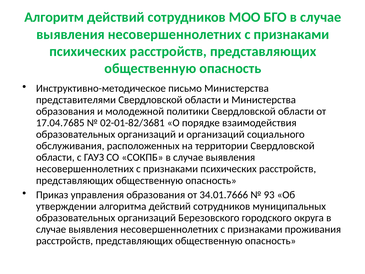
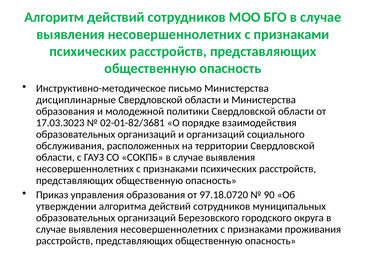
представителями: представителями -> дисциплинарные (76, 100)
17.04.7685: 17.04.7685 -> 17.03.3023 (60, 123)
34.01.7666: 34.01.7666 -> 97.18.0720 (224, 195)
93: 93 -> 90 (269, 195)
